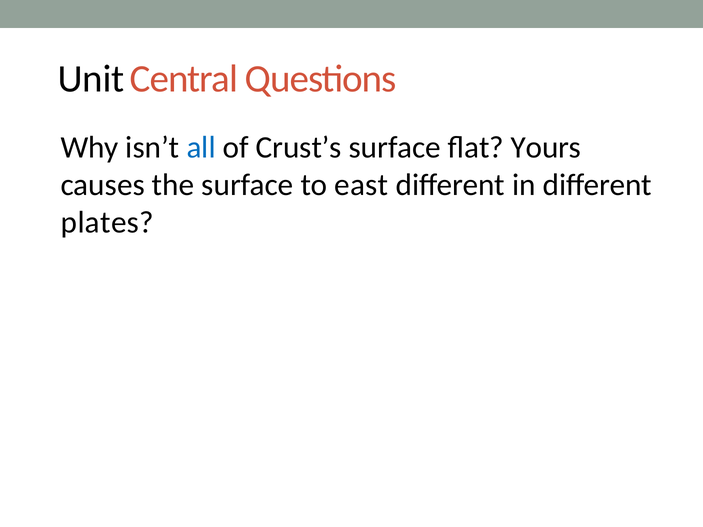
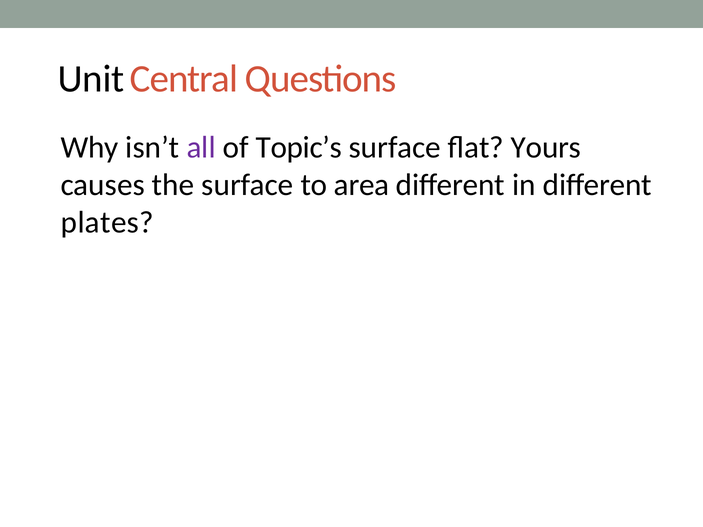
all colour: blue -> purple (201, 148)
Crust’s: Crust’s -> Topic’s (299, 148)
east: east -> area (362, 185)
